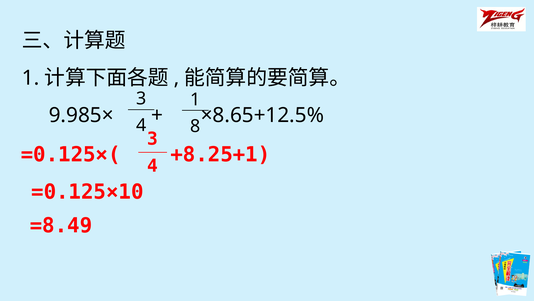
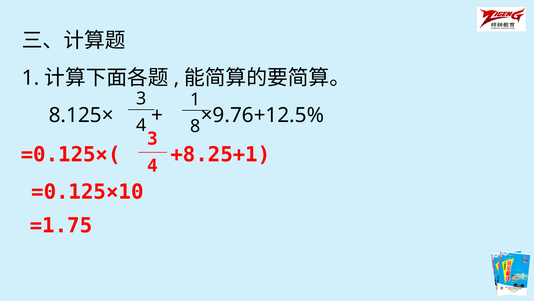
9.985×: 9.985× -> 8.125× (81, 115)
×8.65+12.5%: ×8.65+12.5% -> ×9.76+12.5% (262, 115)
=8.49: =8.49 -> =1.75 (61, 225)
